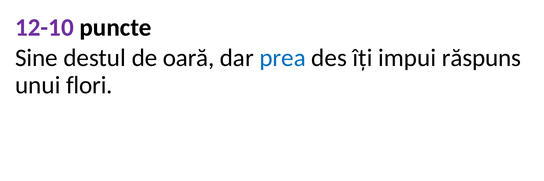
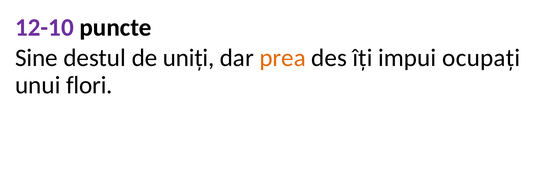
oară: oară -> uniți (189, 58)
prea colour: blue -> orange (283, 58)
răspuns: răspuns -> ocupați (481, 58)
